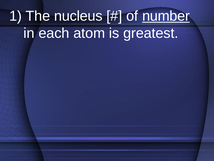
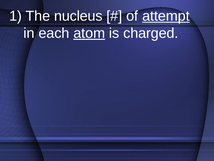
number: number -> attempt (166, 16)
atom underline: none -> present (89, 33)
greatest: greatest -> charged (151, 33)
